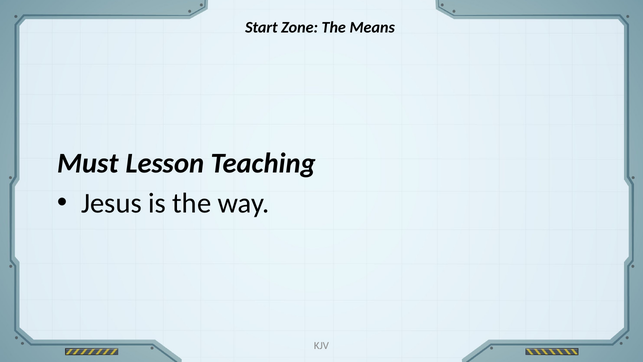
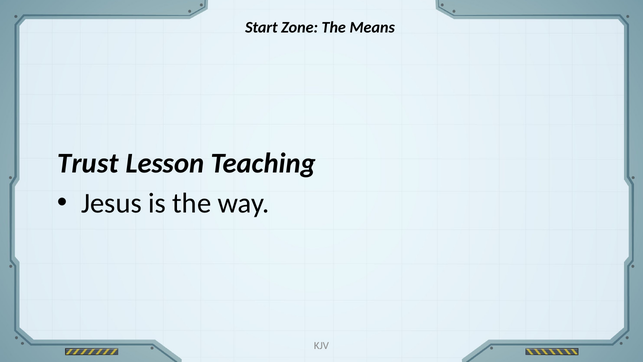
Must: Must -> Trust (88, 163)
